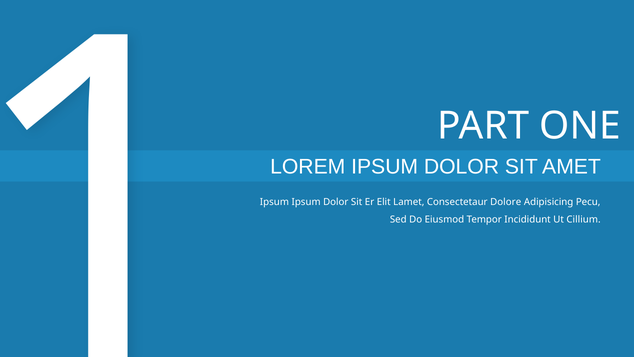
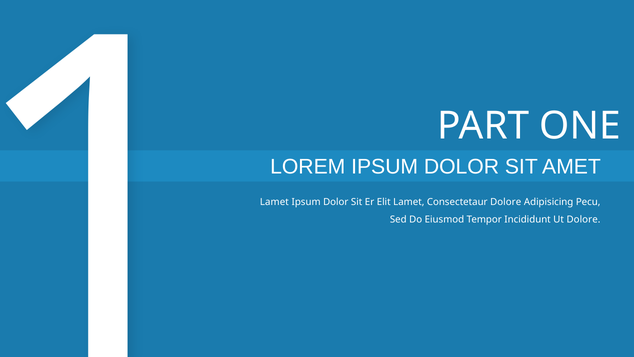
Ipsum: Ipsum -> Lamet (274, 202)
Ut Cillium: Cillium -> Dolore (583, 219)
